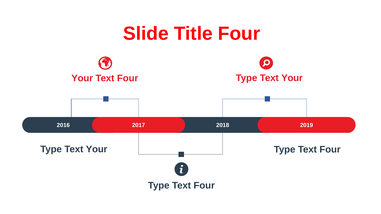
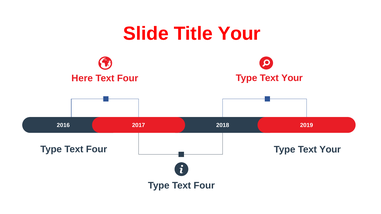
Title Four: Four -> Your (239, 34)
Your: Your -> Here (82, 78)
Your: Your -> Four (97, 149)
Four: Four -> Your (330, 150)
